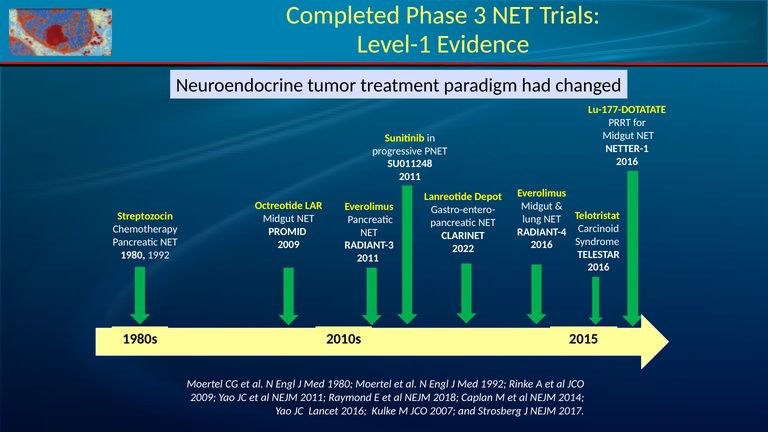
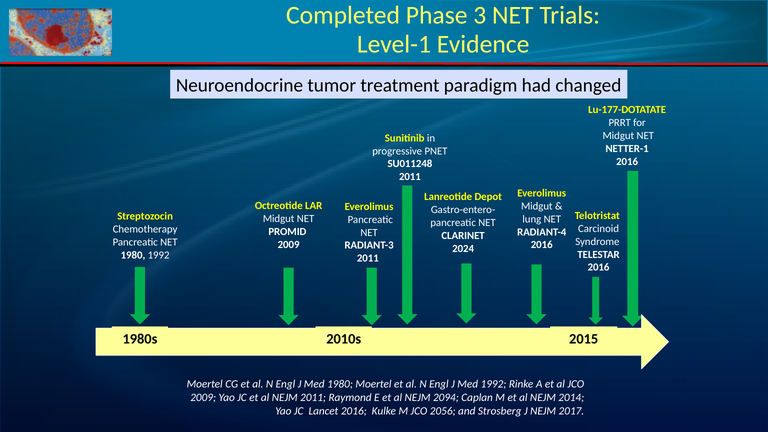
2022: 2022 -> 2024 (463, 249)
2018: 2018 -> 2094 (446, 398)
2007: 2007 -> 2056 (443, 411)
